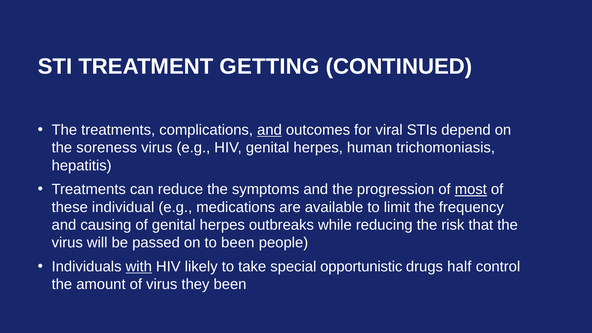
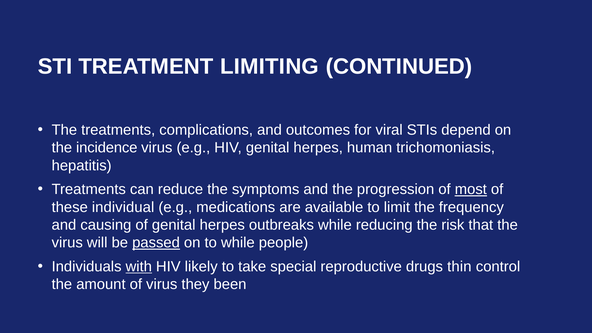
GETTING: GETTING -> LIMITING (269, 66)
and underline: present -> none (269, 130)
soreness: soreness -> incidence (107, 148)
passed underline: none -> present (156, 243)
to been: been -> while (238, 243)
opportunistic: opportunistic -> reproductive (361, 267)
half: half -> thin (459, 267)
